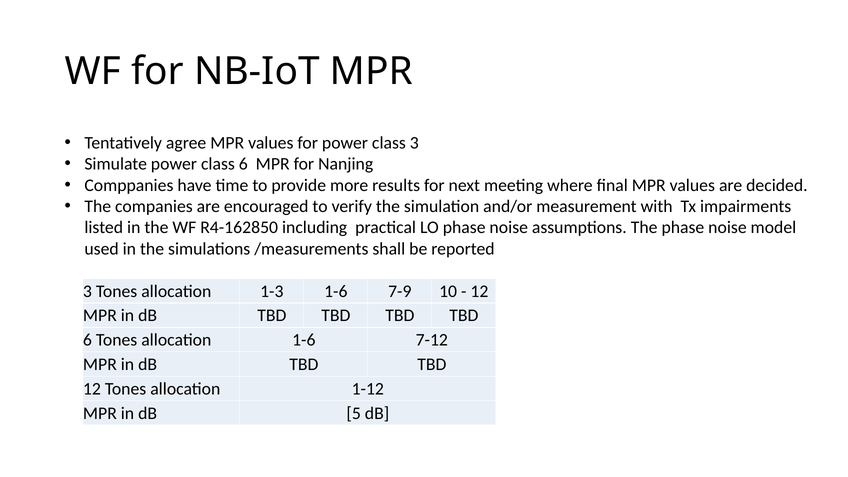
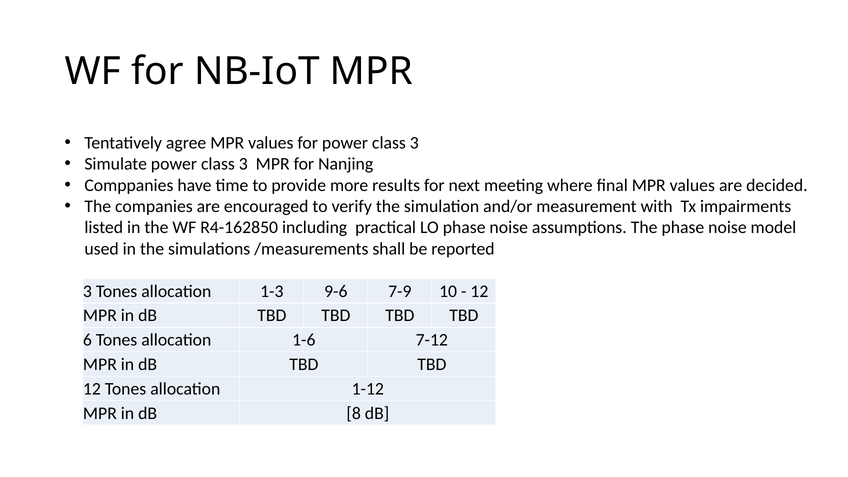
Simulate power class 6: 6 -> 3 (243, 164)
1-3 1-6: 1-6 -> 9-6 (336, 291)
5: 5 -> 8 (354, 413)
